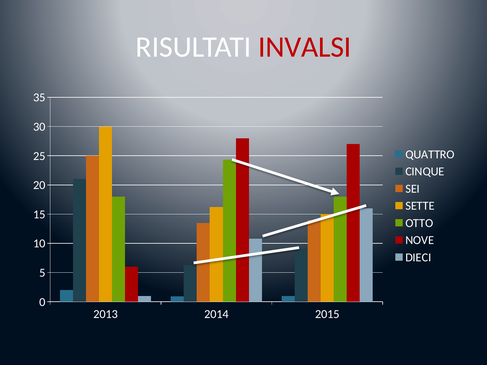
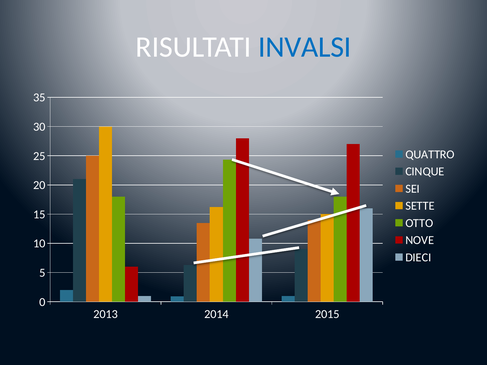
INVALSI colour: red -> blue (305, 47)
